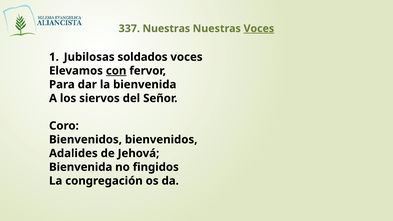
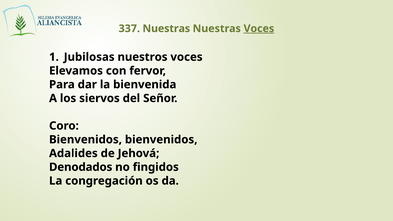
soldados: soldados -> nuestros (143, 57)
con underline: present -> none (116, 71)
Bienvenida: Bienvenida -> Denodados (81, 167)
